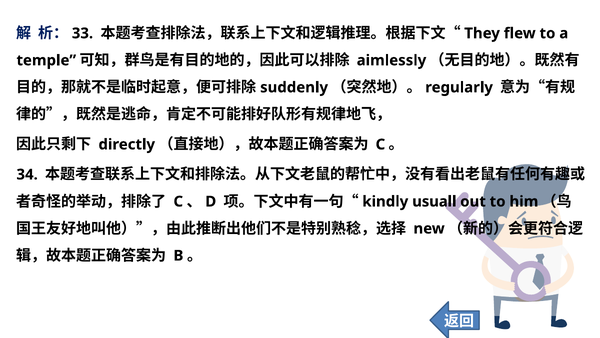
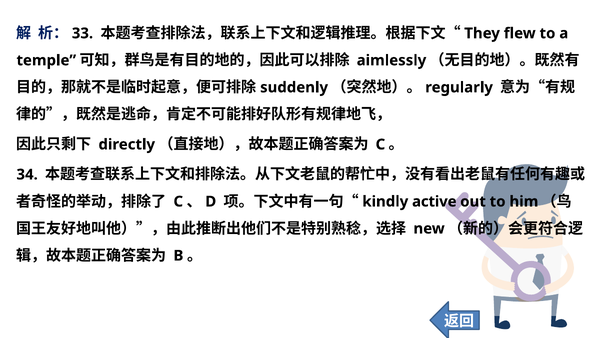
usuall: usuall -> active (434, 201)
